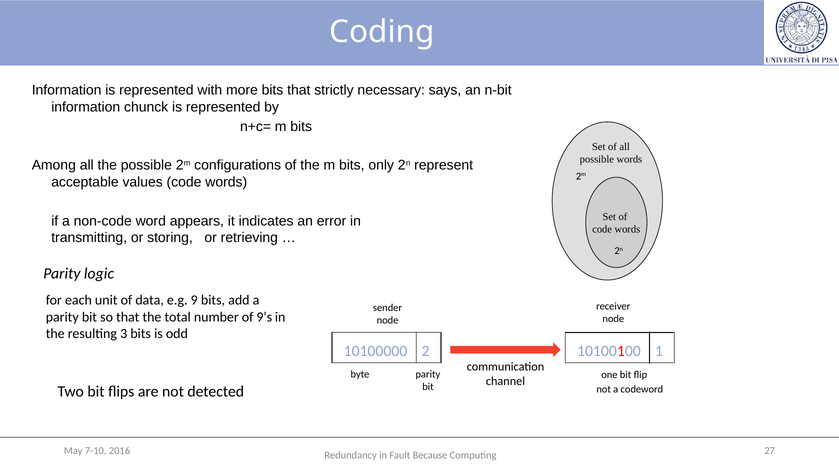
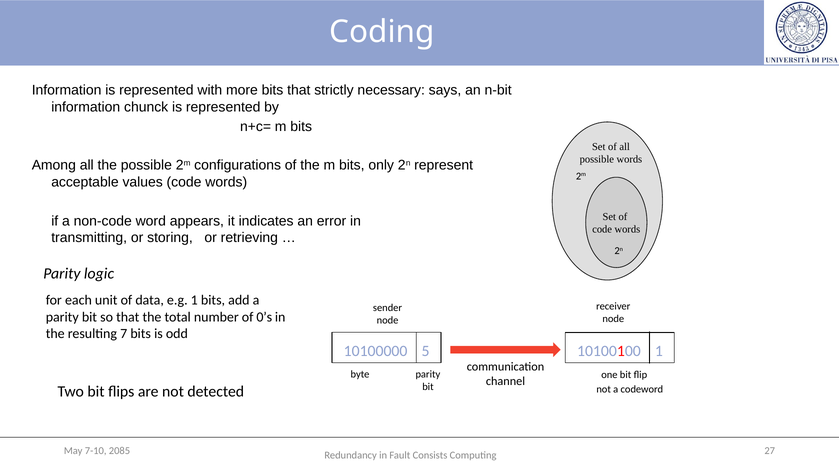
e.g 9: 9 -> 1 (194, 300)
9’s: 9’s -> 0’s (264, 317)
3: 3 -> 7 (124, 334)
2: 2 -> 5 (426, 351)
2016: 2016 -> 2085 (119, 451)
Because: Because -> Consists (430, 455)
